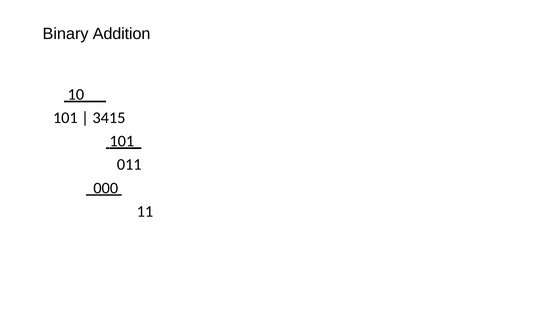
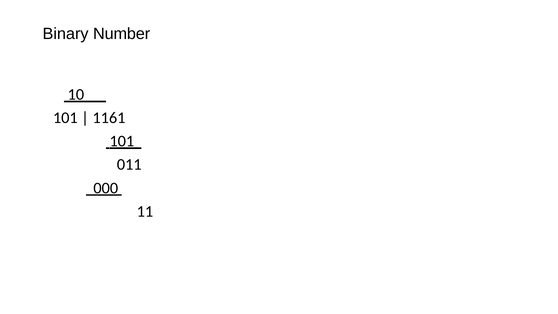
Addition: Addition -> Number (122, 34)
3415: 3415 -> 1161 (109, 118)
